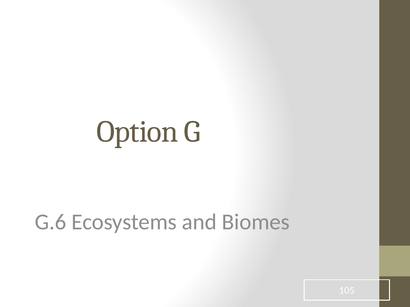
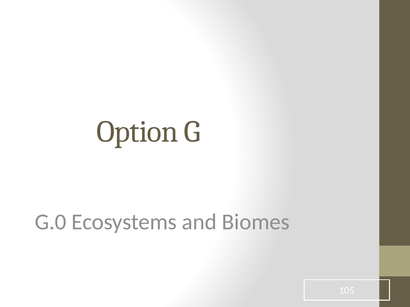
G.6: G.6 -> G.0 (51, 222)
